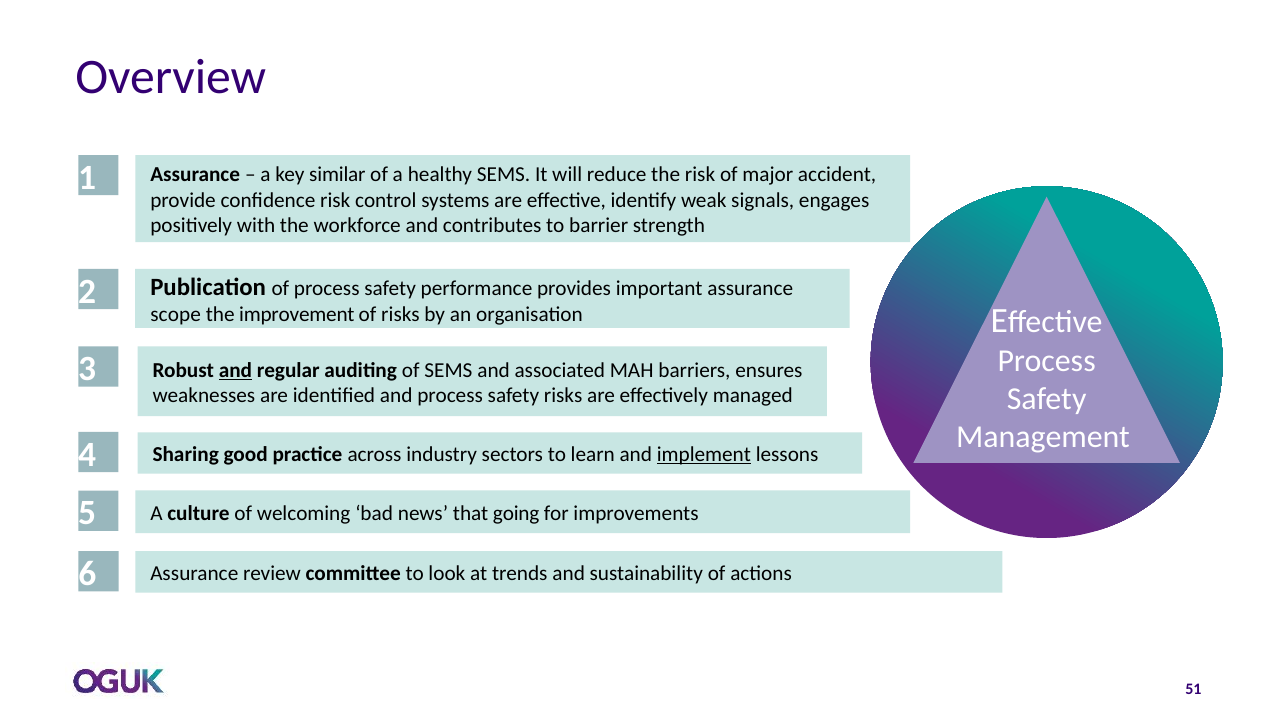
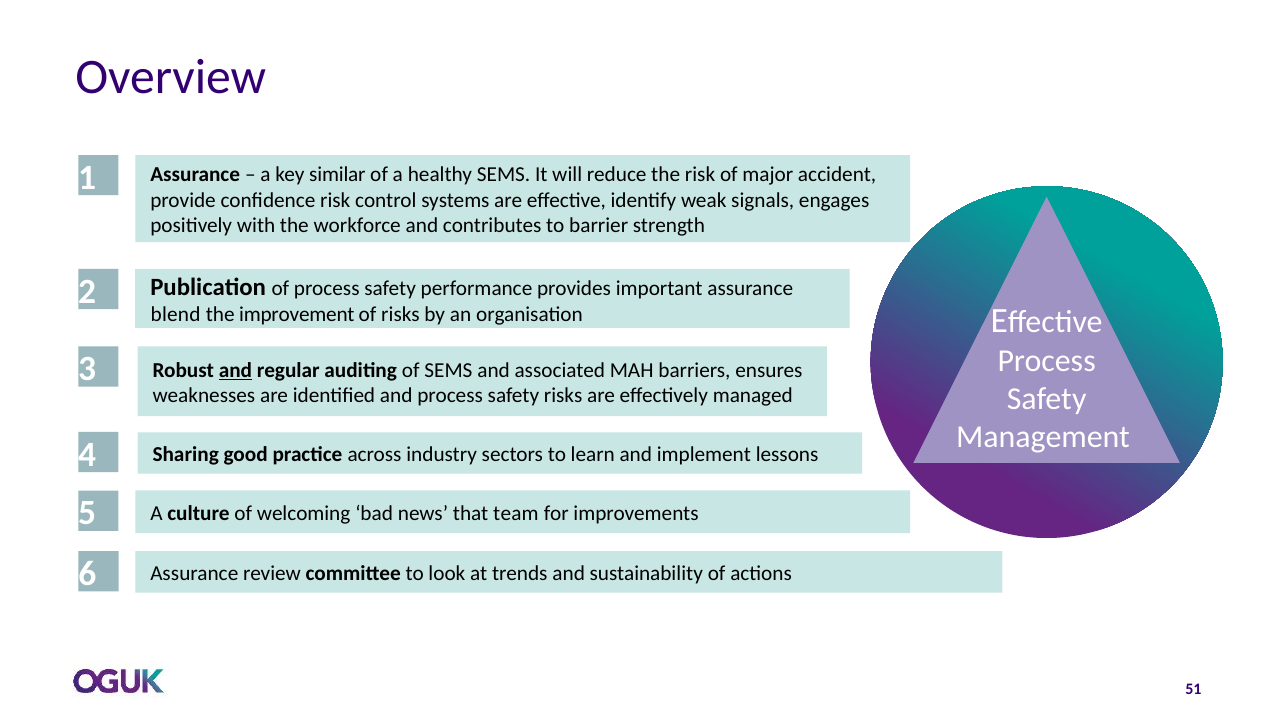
scope: scope -> blend (176, 315)
implement underline: present -> none (704, 455)
going: going -> team (516, 514)
